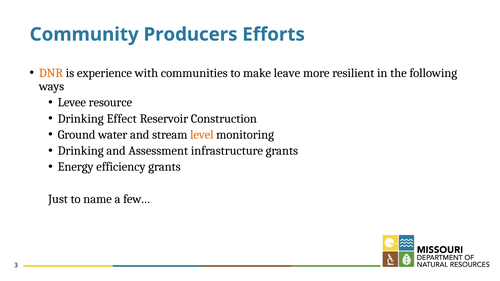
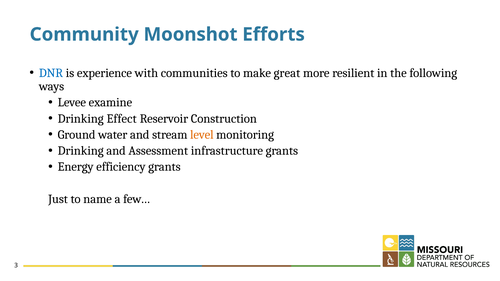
Producers: Producers -> Moonshot (191, 34)
DNR colour: orange -> blue (51, 73)
leave: leave -> great (287, 73)
resource: resource -> examine (110, 103)
